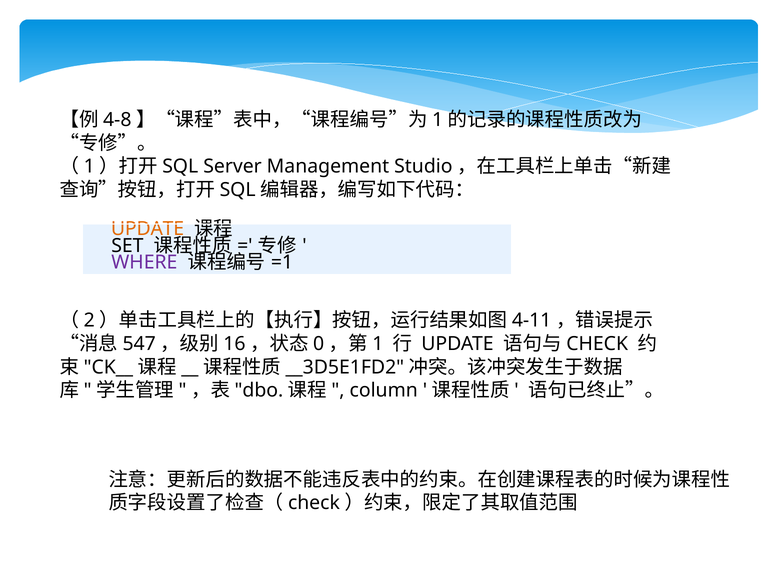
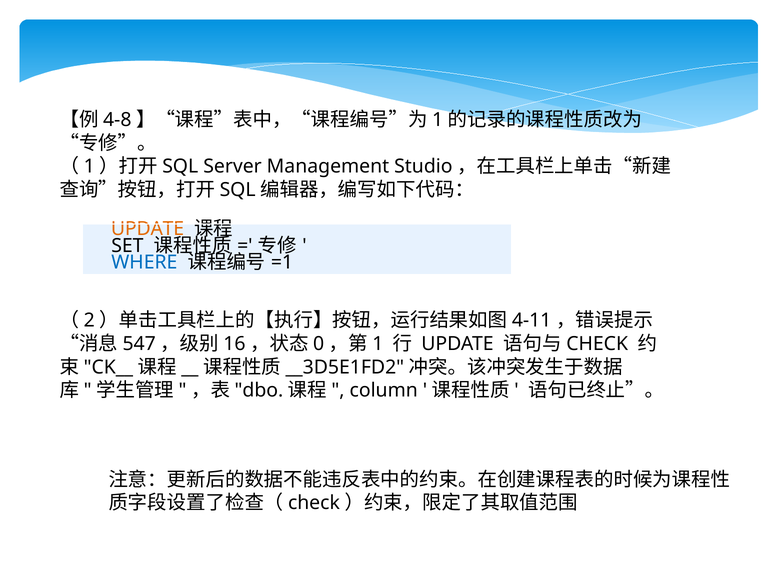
WHERE colour: purple -> blue (144, 262)
